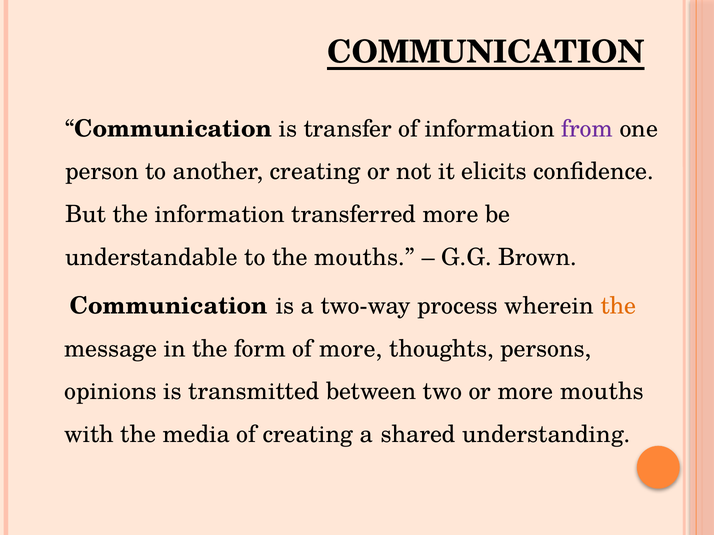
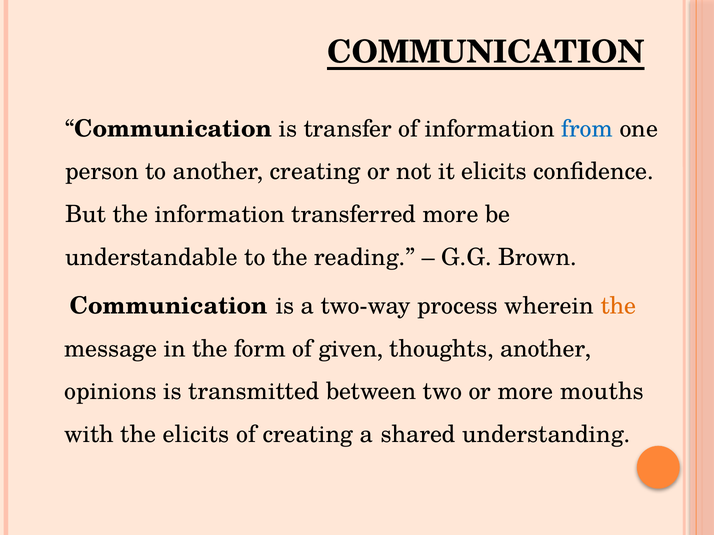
from colour: purple -> blue (587, 129)
the mouths: mouths -> reading (365, 257)
of more: more -> given (351, 349)
thoughts persons: persons -> another (546, 349)
the media: media -> elicits (196, 435)
